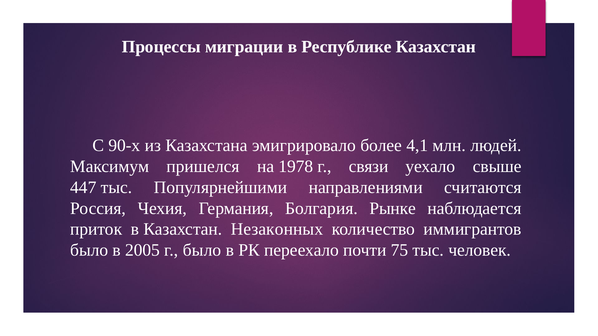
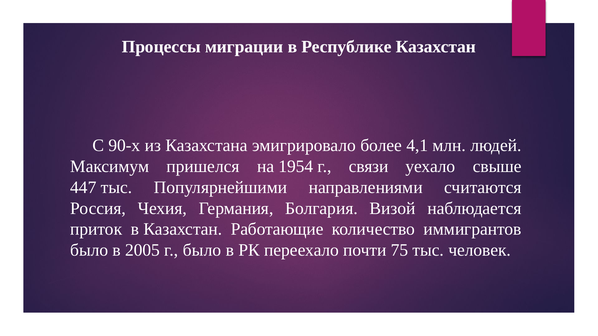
1978: 1978 -> 1954 (296, 167)
Рынке: Рынке -> Визой (393, 209)
Незаконных: Незаконных -> Работающие (277, 229)
